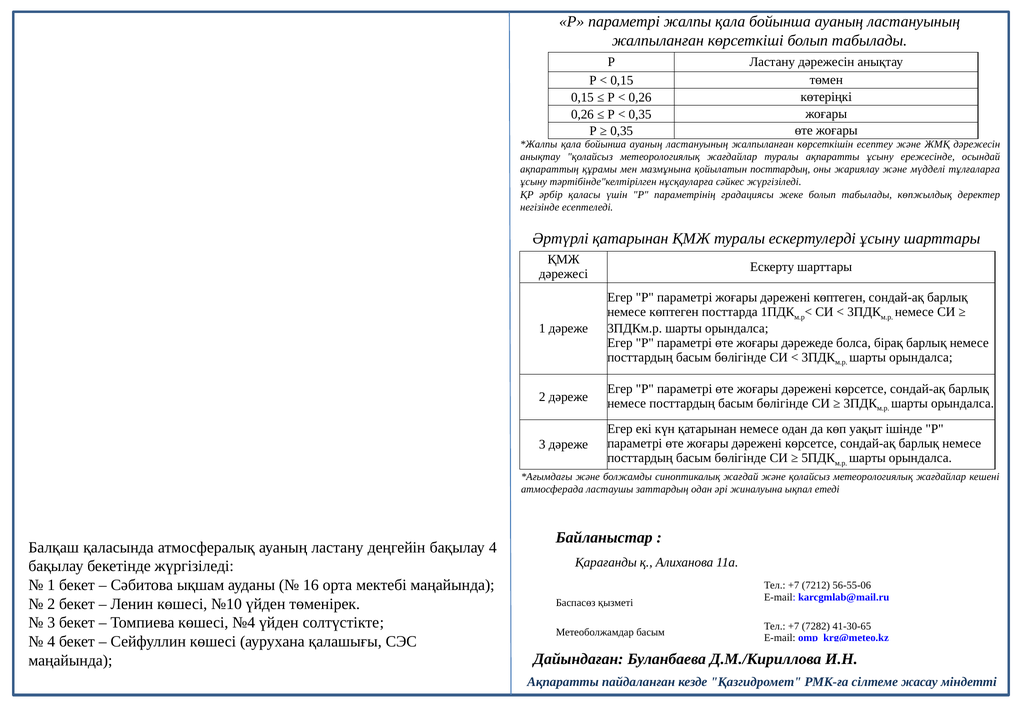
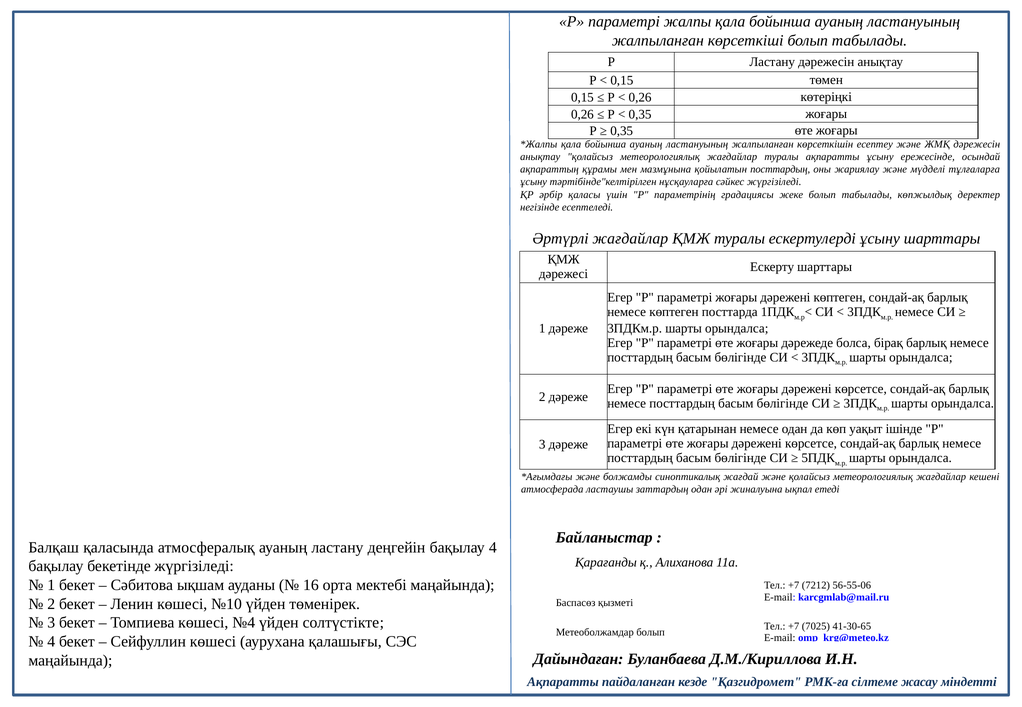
Әртүрлі қатарынан: қатарынан -> жағдайлар (630, 239)
7282: 7282 -> 7025 (816, 627)
Метеоболжамдар басым: басым -> болып (651, 633)
